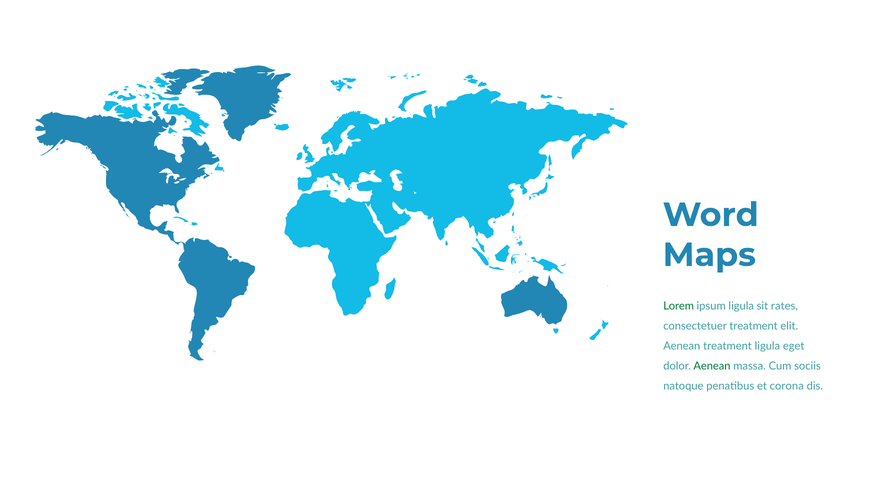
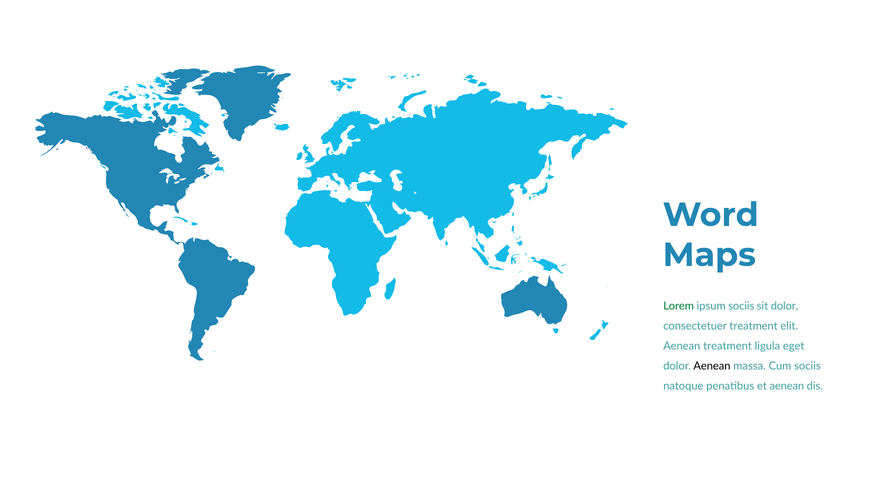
ipsum ligula: ligula -> sociis (741, 306)
sit rates: rates -> dolor (785, 306)
Aenean colour: green -> black (712, 366)
et corona: corona -> aenean (787, 386)
